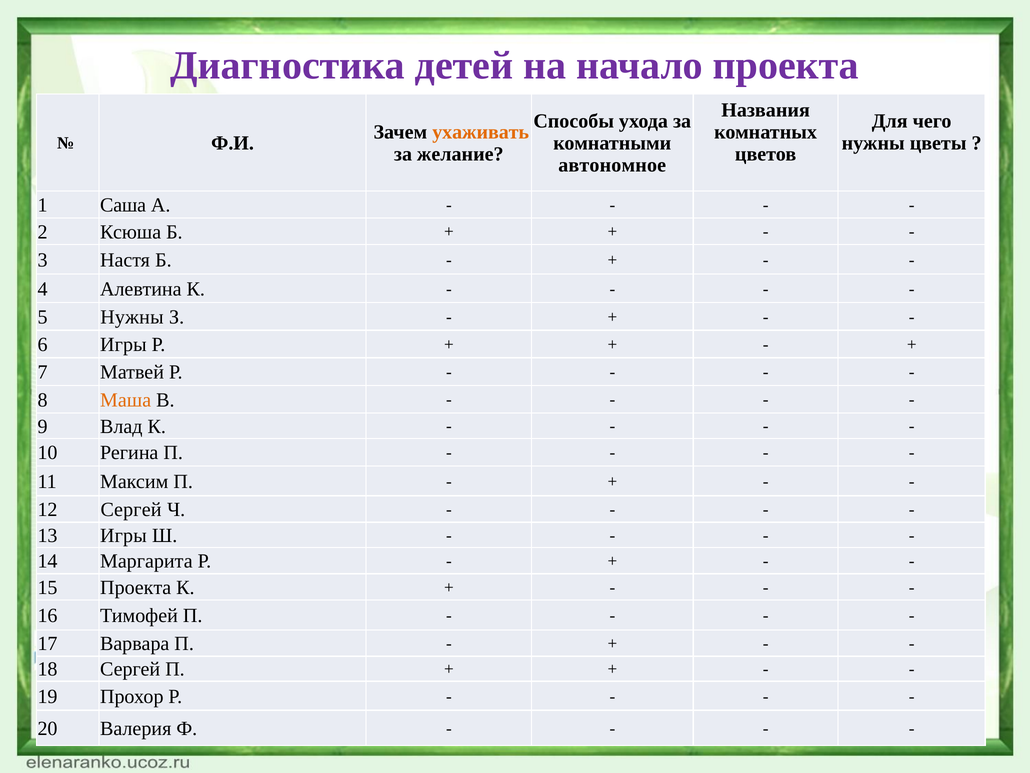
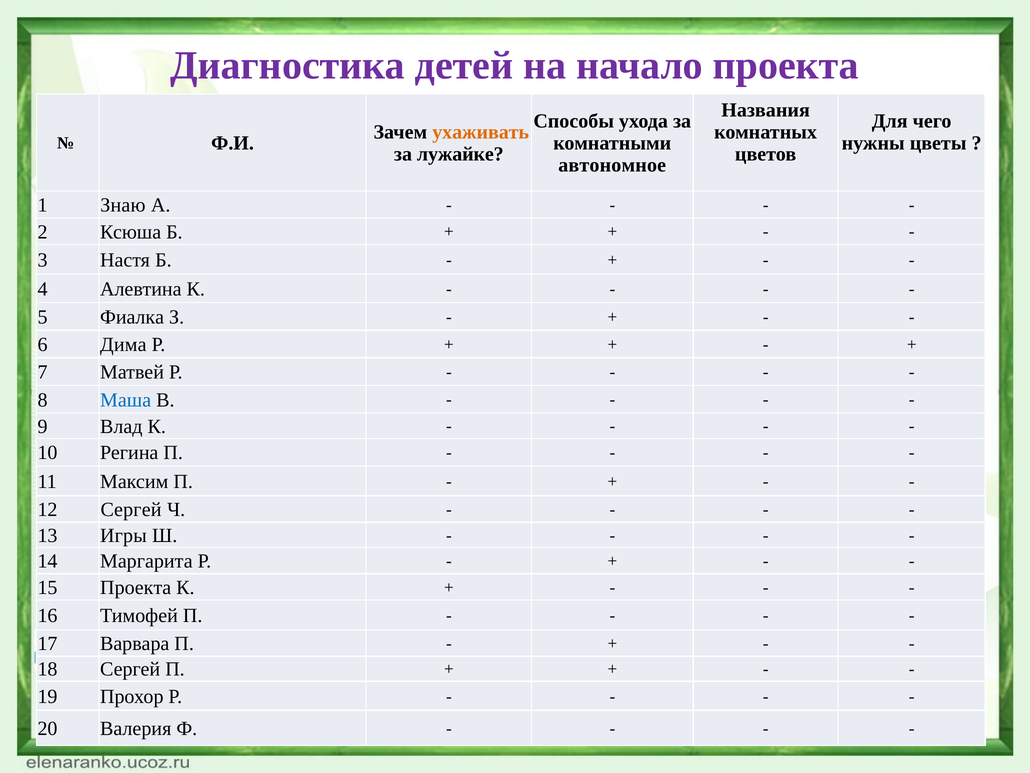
желание: желание -> лужайке (460, 154)
Саша: Саша -> Знаю (123, 205)
5 Нужны: Нужны -> Фиалка (132, 317)
6 Игры: Игры -> Дима (123, 344)
Маша colour: orange -> blue (126, 400)
